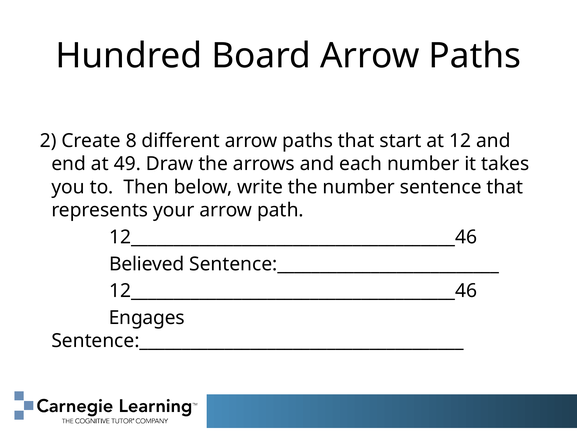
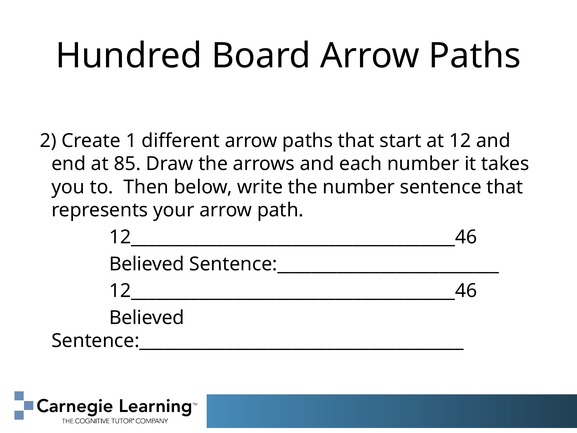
8: 8 -> 1 (131, 141)
49: 49 -> 85 (127, 164)
Engages: Engages -> Believed (147, 318)
